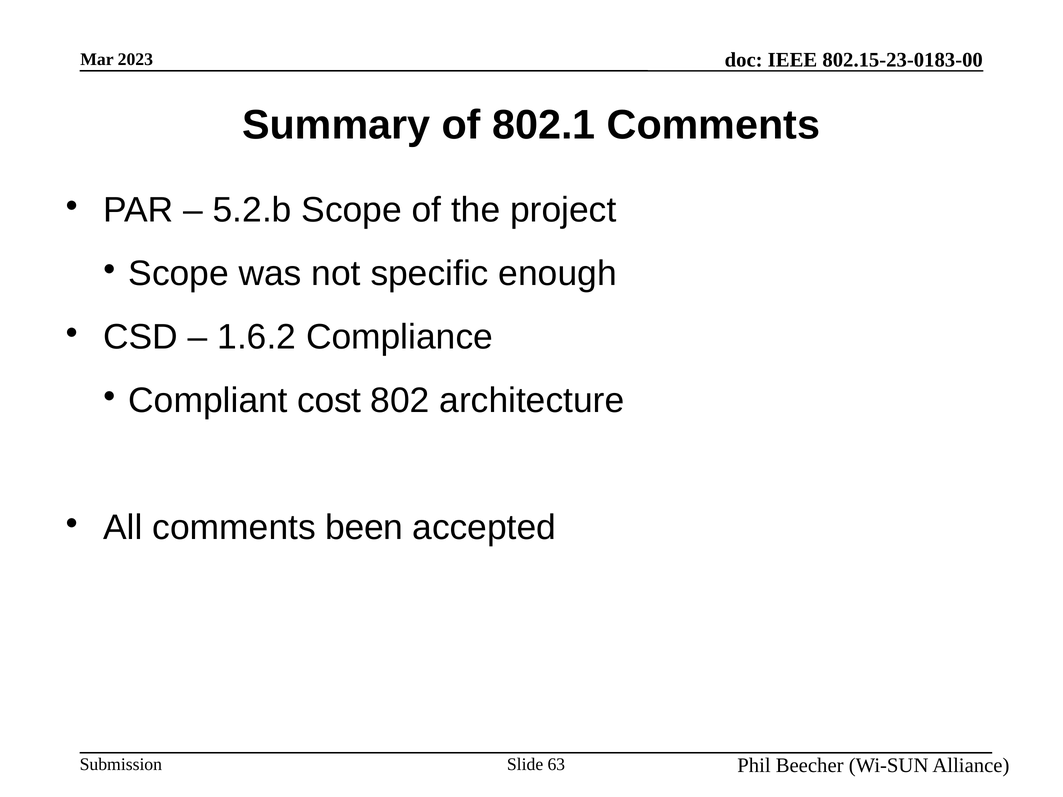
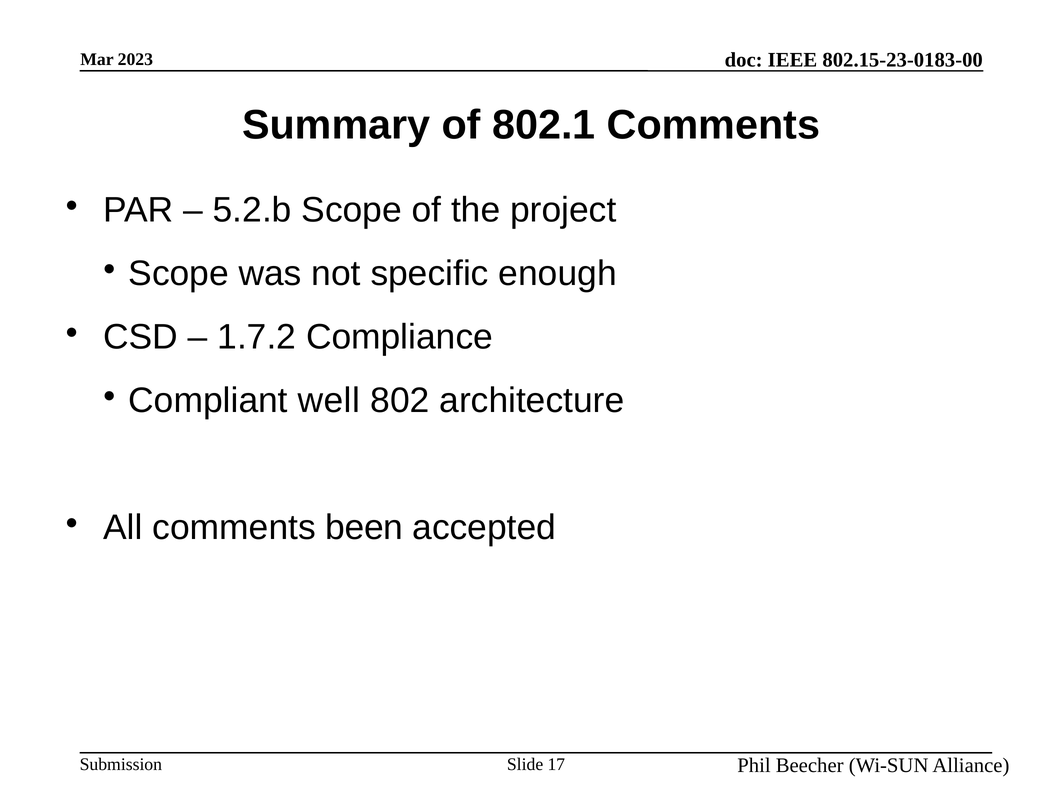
1.6.2: 1.6.2 -> 1.7.2 (257, 337)
cost: cost -> well (329, 401)
63: 63 -> 17 (556, 765)
